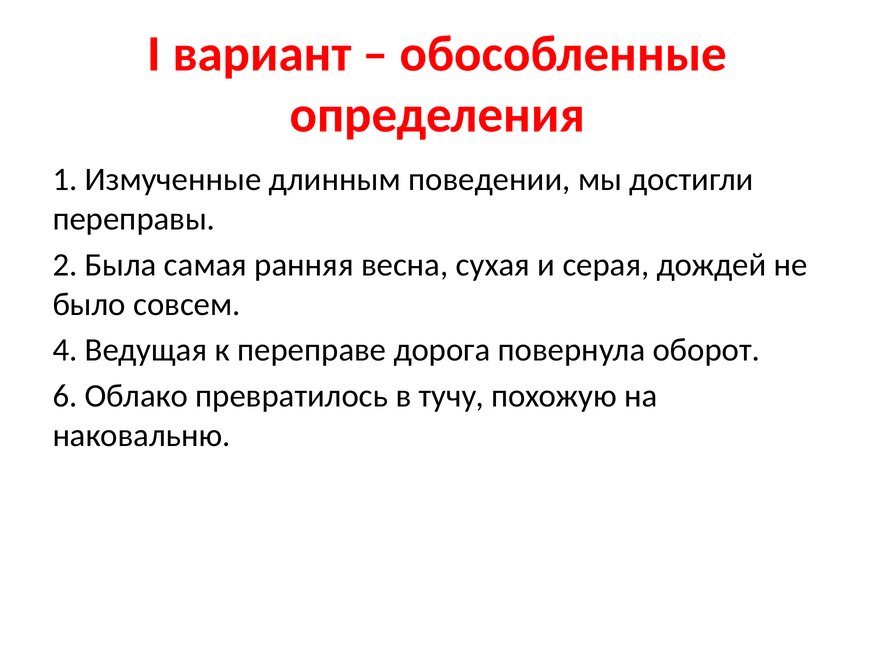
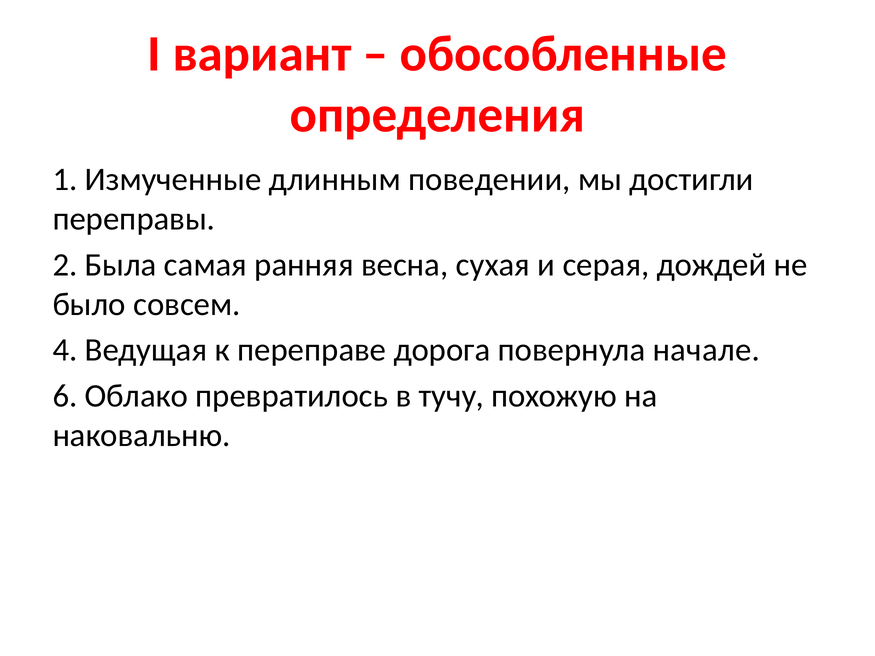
оборот: оборот -> начале (706, 350)
